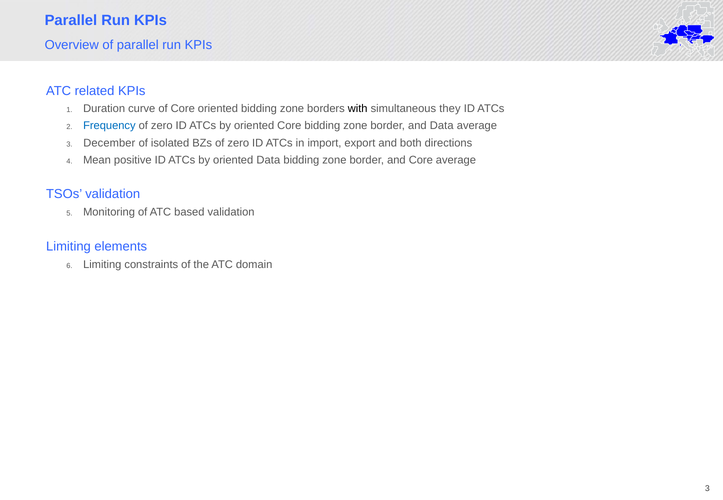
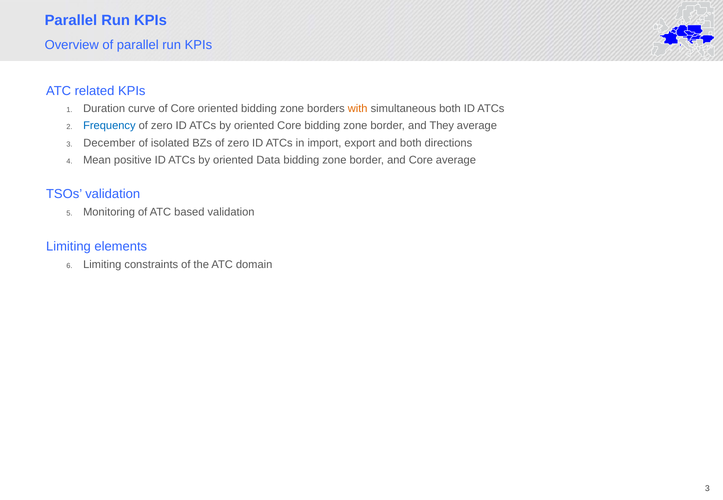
with colour: black -> orange (358, 109)
simultaneous they: they -> both (450, 109)
and Data: Data -> They (442, 126)
